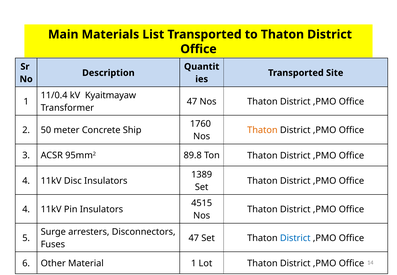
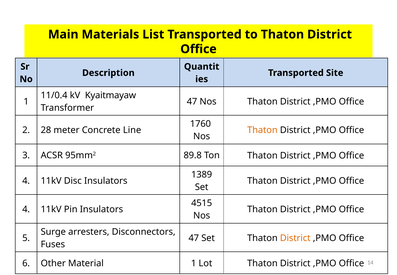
50: 50 -> 28 (46, 130)
Ship: Ship -> Line (132, 130)
District colour: blue -> orange (295, 238)
